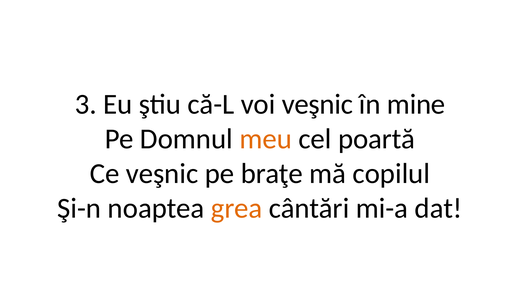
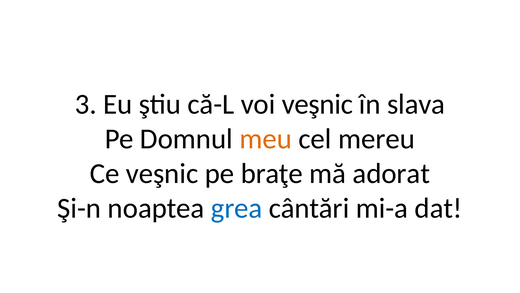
mine: mine -> slava (416, 104)
poartă: poartă -> mereu (377, 139)
copilul: copilul -> adorat (391, 173)
grea colour: orange -> blue (237, 208)
